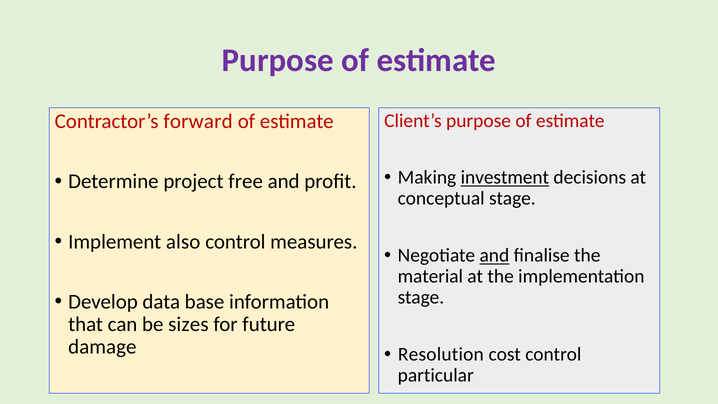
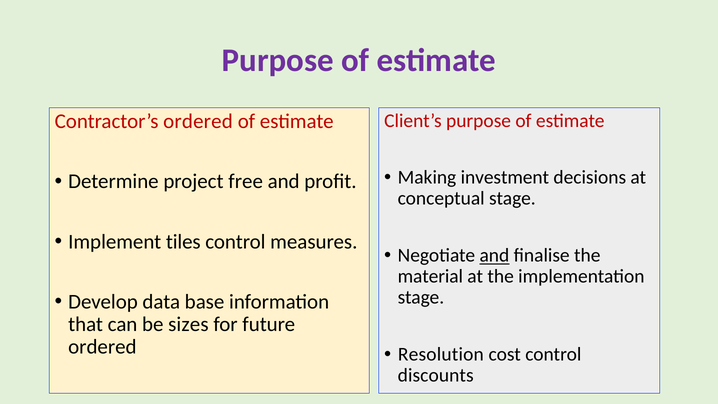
Contractor’s forward: forward -> ordered (198, 121)
investment underline: present -> none (505, 177)
also: also -> tiles (183, 242)
damage: damage -> ordered (102, 347)
particular: particular -> discounts (436, 375)
